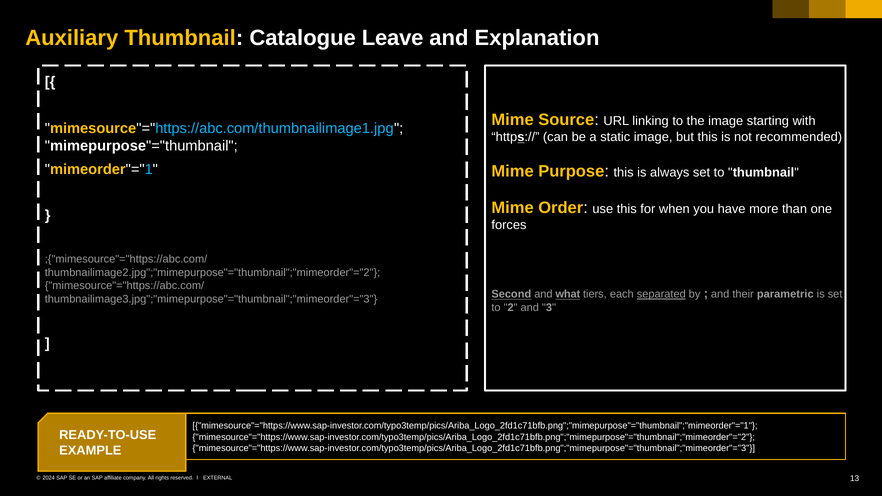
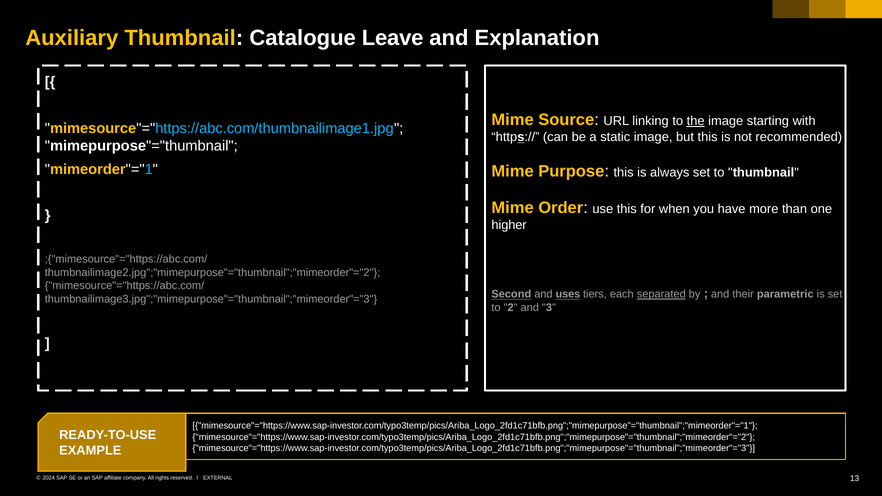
the underline: none -> present (696, 121)
forces: forces -> higher (509, 225)
what: what -> uses (568, 294)
